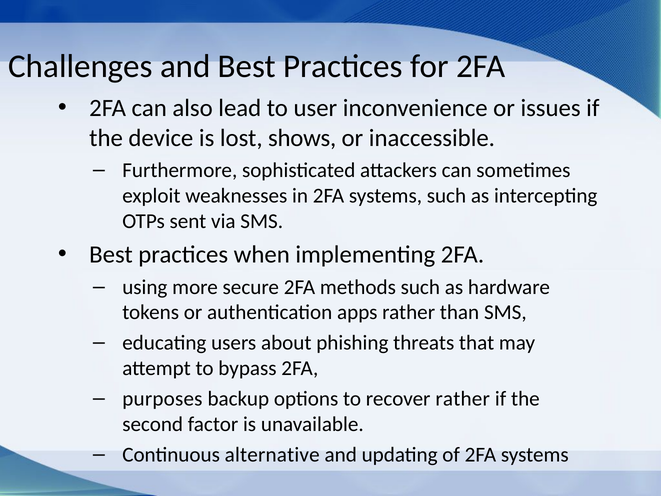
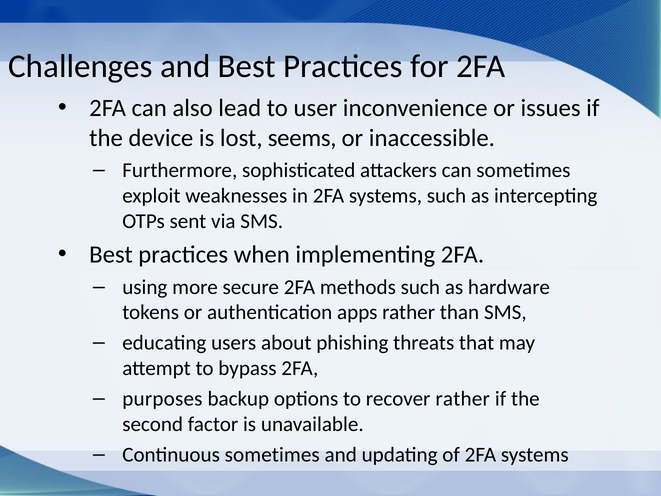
shows: shows -> seems (302, 138)
Continuous alternative: alternative -> sometimes (272, 454)
